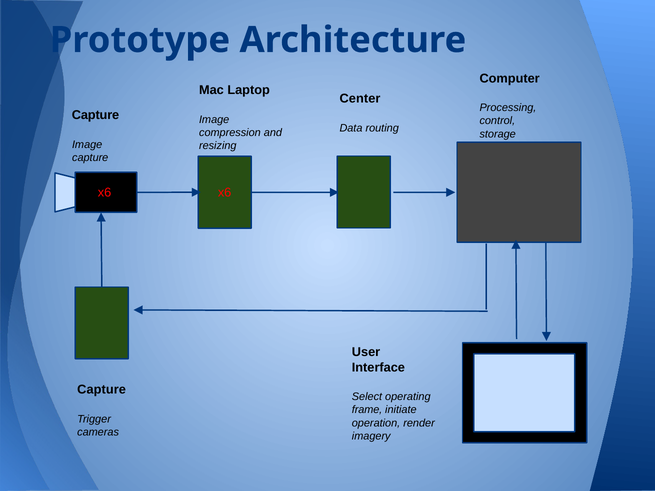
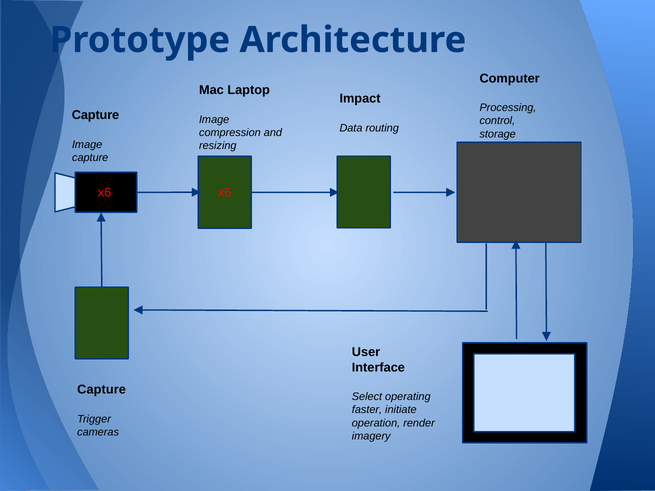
Center: Center -> Impact (360, 99)
frame: frame -> faster (367, 410)
